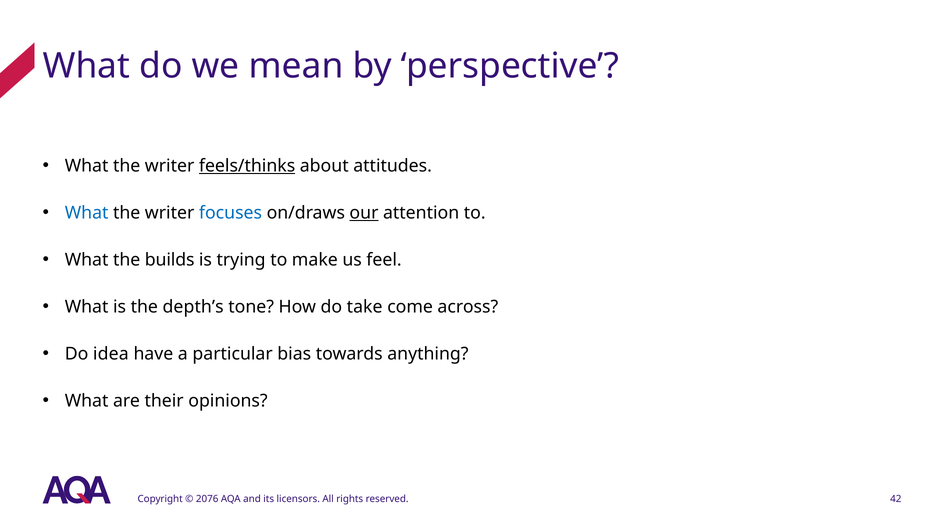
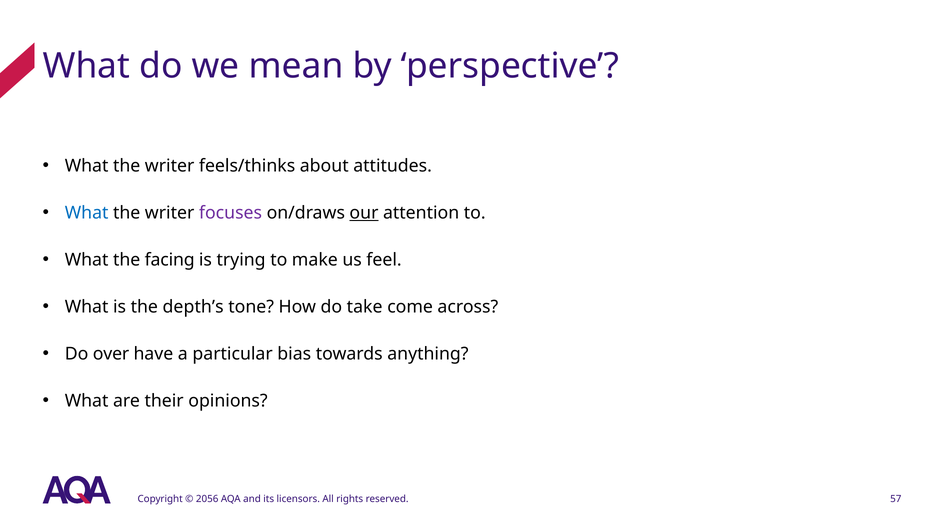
feels/thinks underline: present -> none (247, 166)
focuses colour: blue -> purple (231, 213)
builds: builds -> facing (170, 260)
idea: idea -> over (111, 354)
2076: 2076 -> 2056 (207, 499)
42: 42 -> 57 (896, 499)
